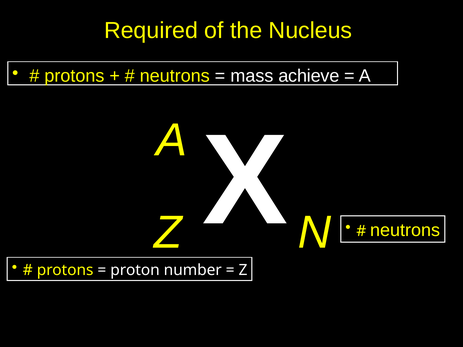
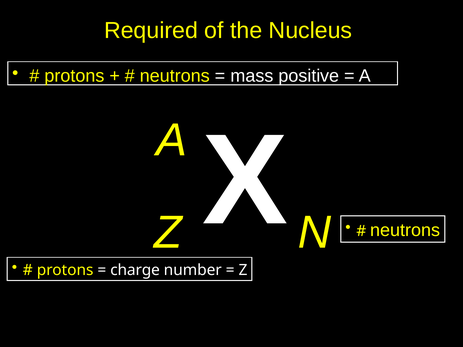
achieve: achieve -> positive (309, 76)
proton: proton -> charge (135, 270)
